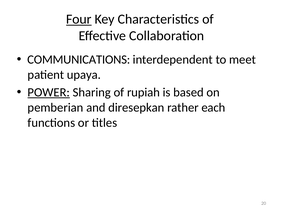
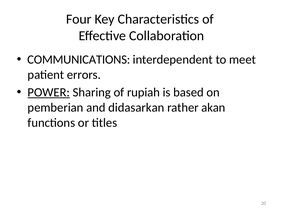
Four underline: present -> none (79, 19)
upaya: upaya -> errors (84, 74)
diresepkan: diresepkan -> didasarkan (136, 107)
each: each -> akan (213, 107)
